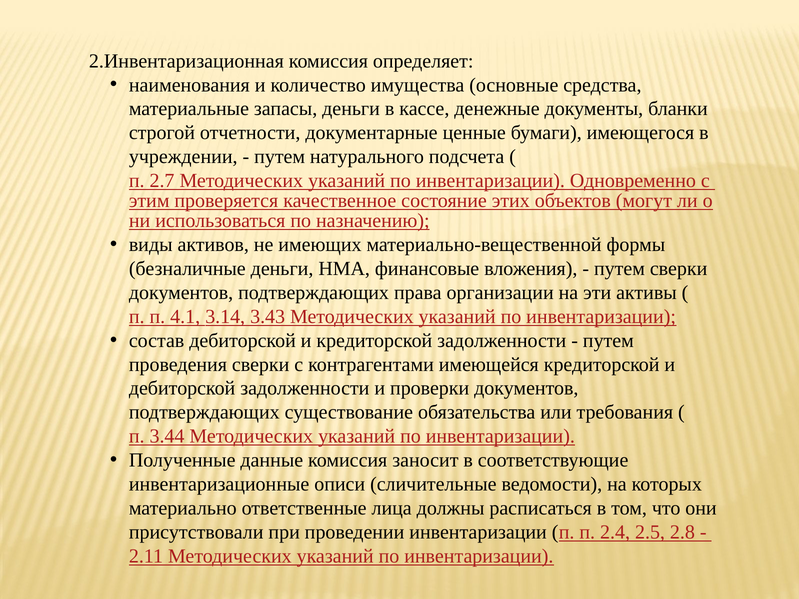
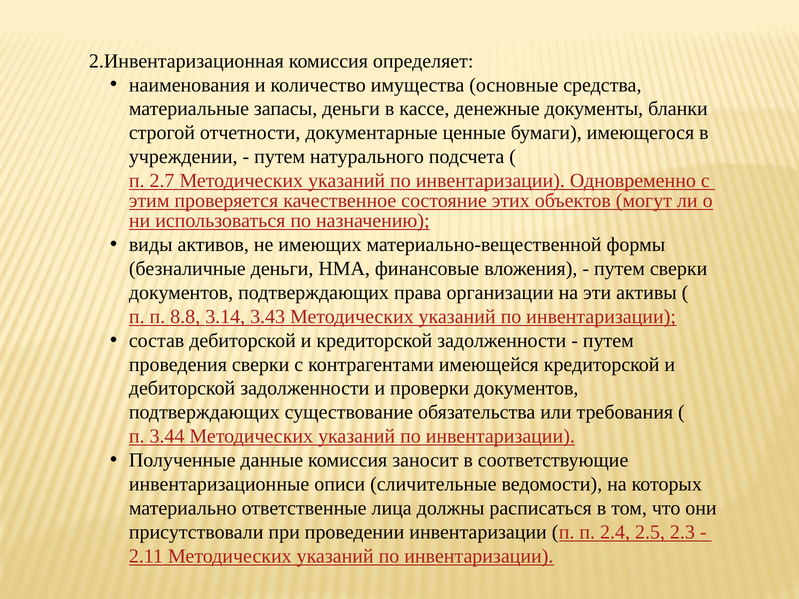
4.1: 4.1 -> 8.8 (185, 317)
2.8: 2.8 -> 2.3 (682, 532)
